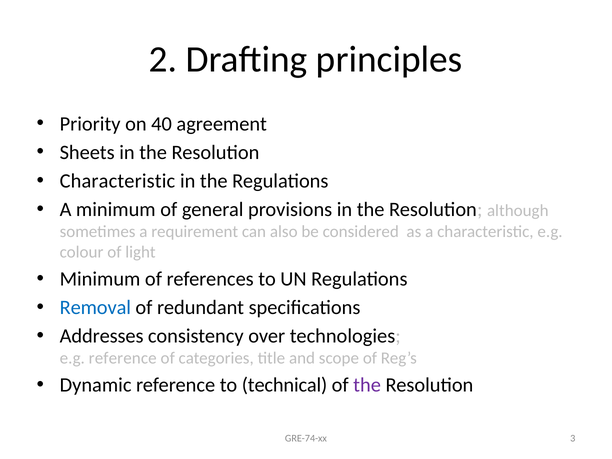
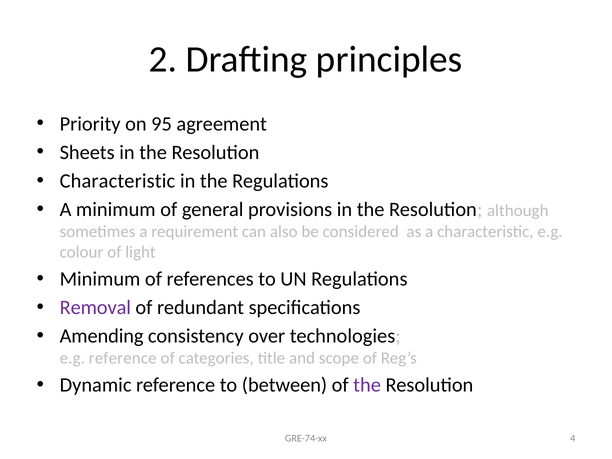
40: 40 -> 95 (162, 124)
Removal colour: blue -> purple (95, 307)
Addresses: Addresses -> Amending (102, 336)
technical: technical -> between (284, 385)
3: 3 -> 4 (573, 438)
